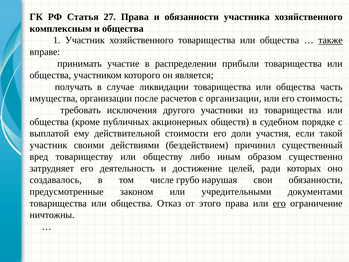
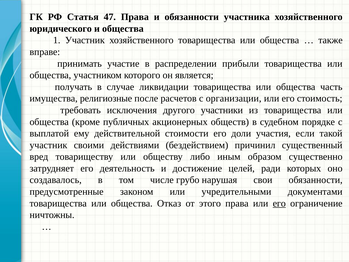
27: 27 -> 47 (110, 17)
комплексным: комплексным -> юридического (61, 29)
также underline: present -> none (330, 40)
имущества организации: организации -> религиозные (106, 98)
